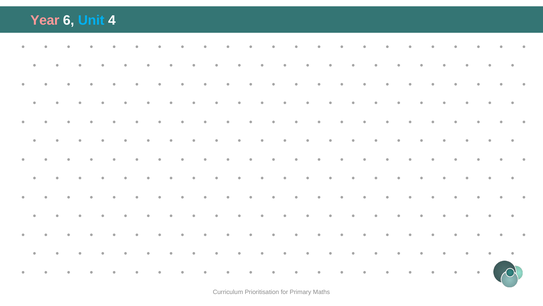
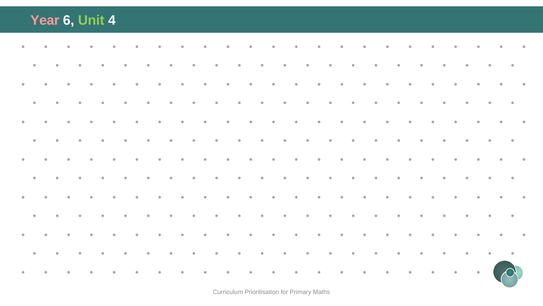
Unit colour: light blue -> light green (91, 20)
